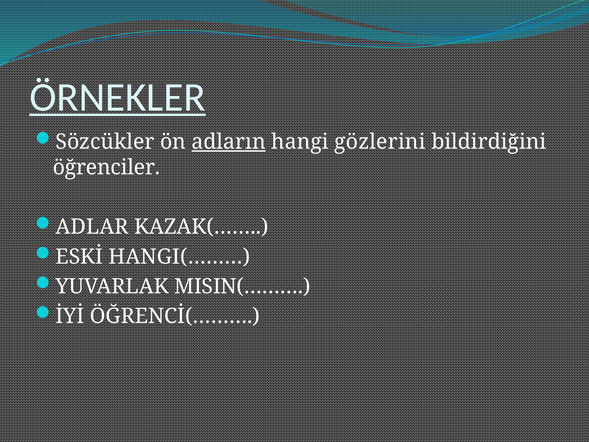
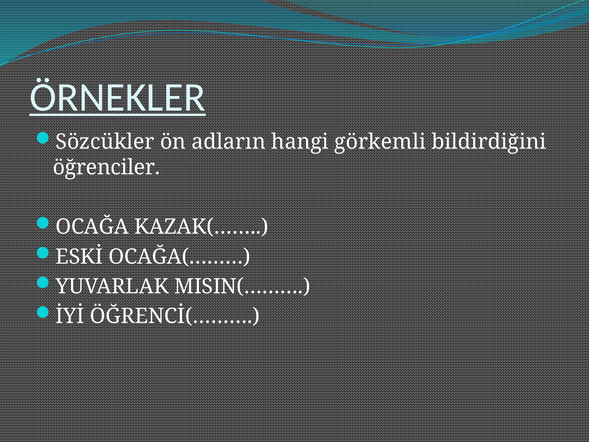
adların underline: present -> none (229, 142)
gözlerini: gözlerini -> görkemli (380, 142)
ADLAR: ADLAR -> OCAĞA (92, 227)
HANGI(………: HANGI(……… -> OCAĞA(……… (180, 257)
